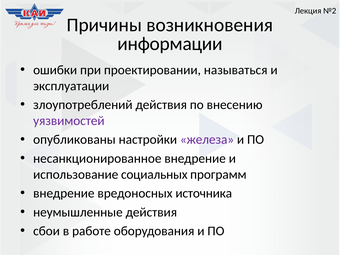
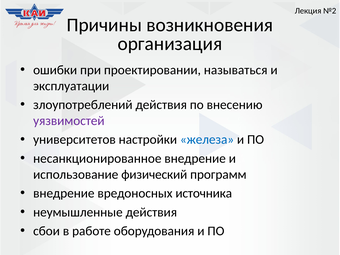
информации: информации -> организация (170, 44)
опубликованы: опубликованы -> университетов (74, 140)
железа colour: purple -> blue (207, 140)
социальных: социальных -> физический (154, 174)
